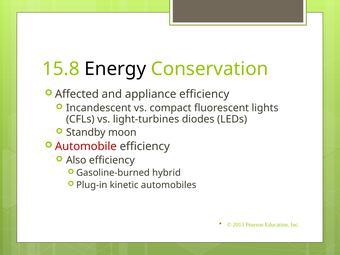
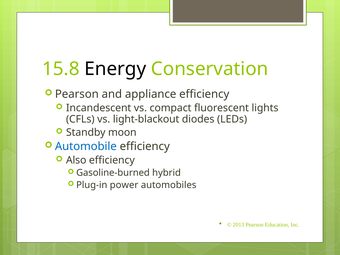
Affected: Affected -> Pearson (77, 94)
light-turbines: light-turbines -> light-blackout (146, 119)
Automobile colour: red -> blue (86, 146)
kinetic: kinetic -> power (124, 185)
